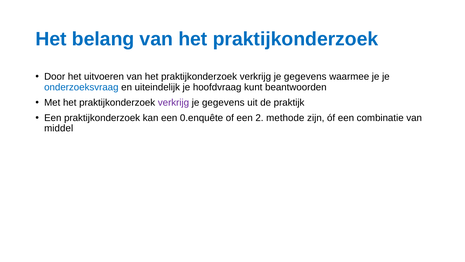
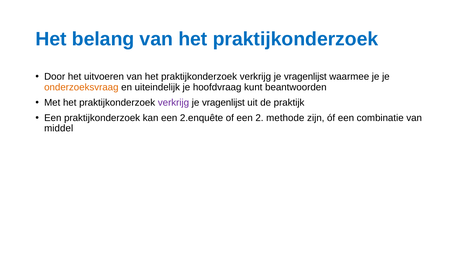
gegevens: gegevens -> vragenlijst (305, 77)
onderzoeksvraag colour: blue -> orange (81, 87)
gegevens: gegevens -> vragenlijst (223, 102)
0.enquête: 0.enquête -> 2.enquête (202, 118)
